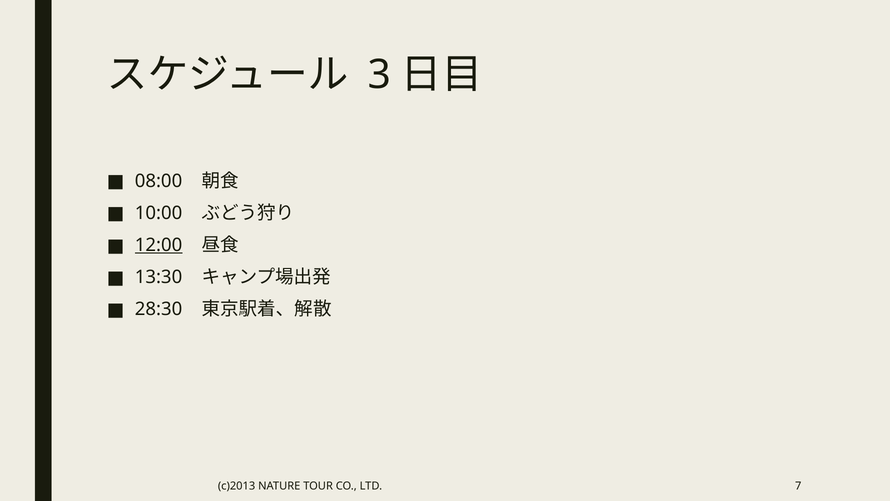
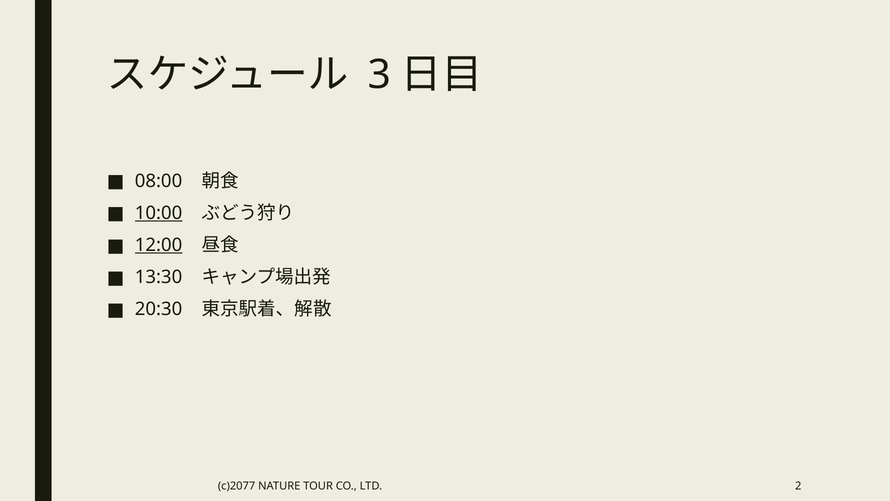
10:00 underline: none -> present (159, 213)
28:30: 28:30 -> 20:30 (159, 309)
c)2013: c)2013 -> c)2077 (237, 486)
7: 7 -> 2 (798, 486)
